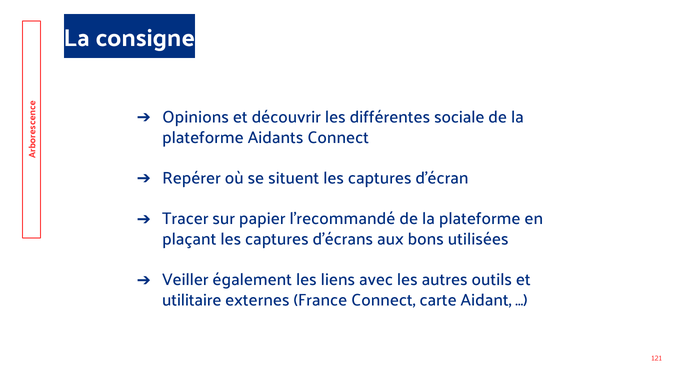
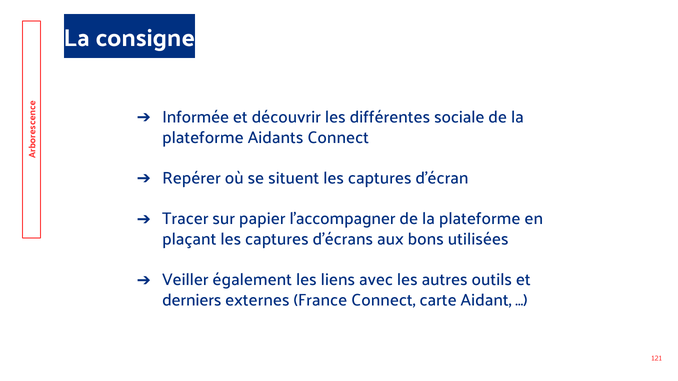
Opinions: Opinions -> Informée (196, 117)
l’recommandé: l’recommandé -> l’accompagner (343, 219)
utilitaire: utilitaire -> derniers (192, 300)
